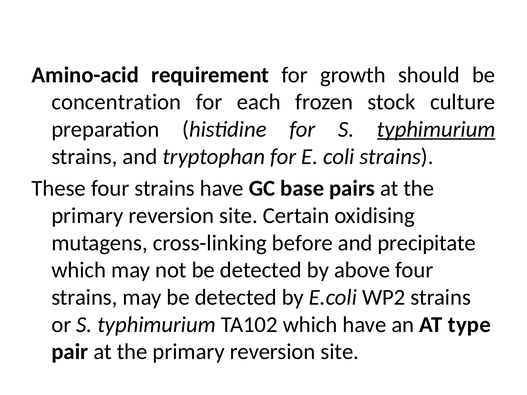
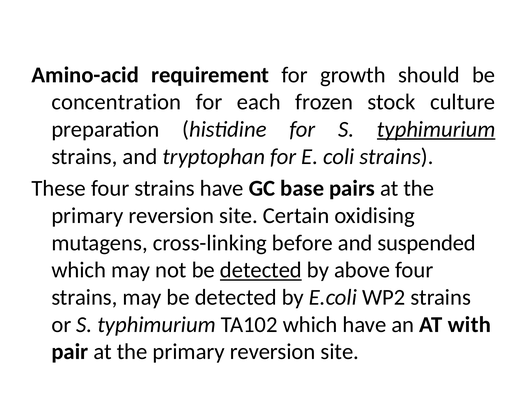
precipitate: precipitate -> suspended (427, 243)
detected underline: none -> present (261, 270)
type: type -> with (469, 325)
